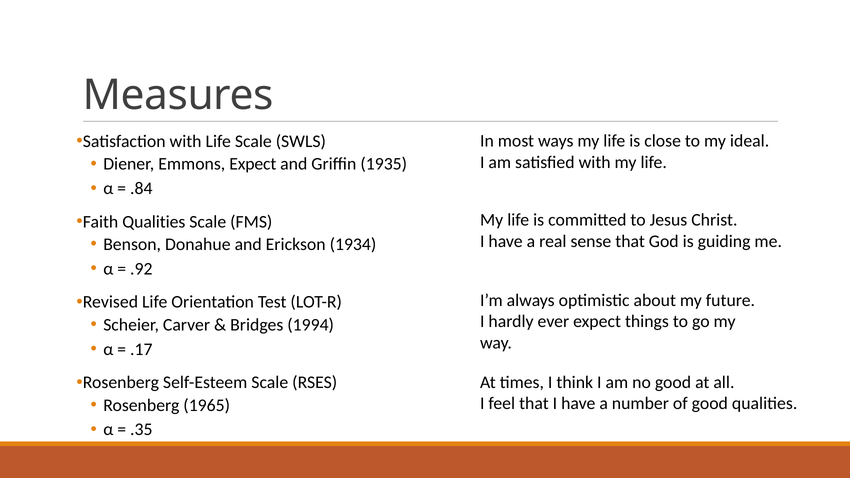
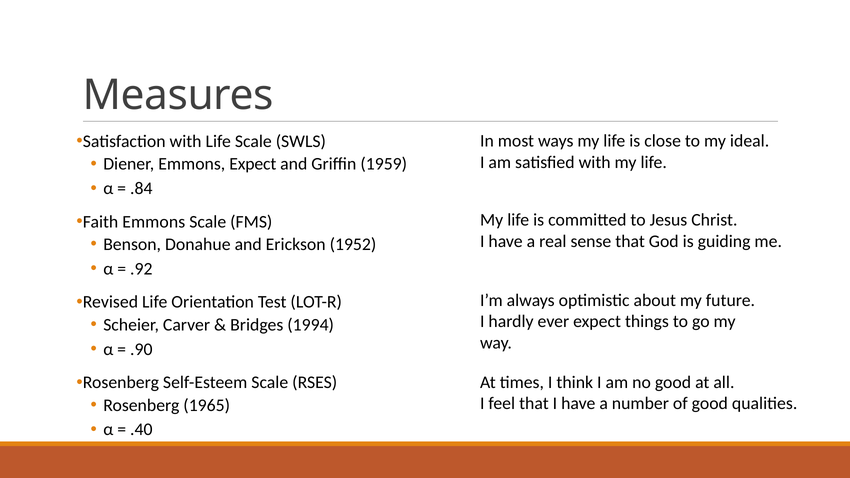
1935: 1935 -> 1959 (384, 164)
Faith Qualities: Qualities -> Emmons (154, 222)
1934: 1934 -> 1952 (353, 244)
.17: .17 -> .90 (141, 349)
.35: .35 -> .40 (141, 430)
